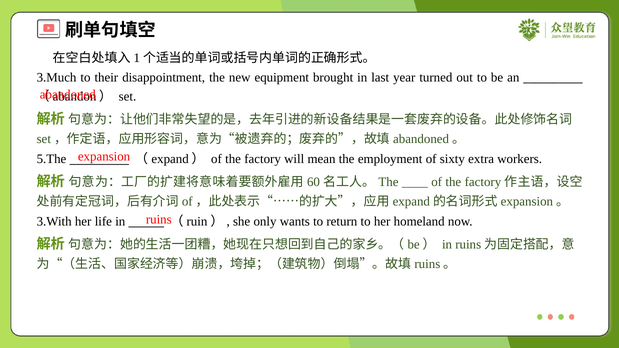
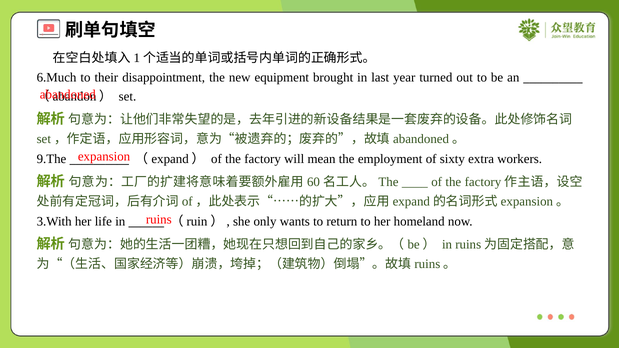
3.Much: 3.Much -> 6.Much (57, 77)
5.The: 5.The -> 9.The (52, 159)
